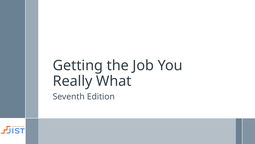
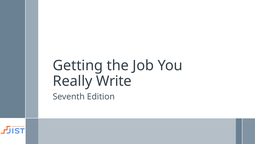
What: What -> Write (114, 81)
